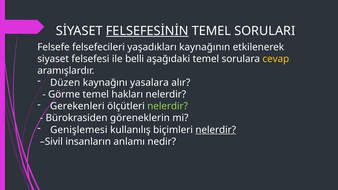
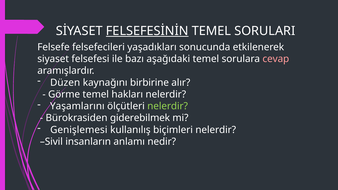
kaynağının: kaynağının -> sonucunda (205, 47)
belli: belli -> bazı (135, 59)
cevap colour: yellow -> pink (276, 59)
yasalara: yasalara -> birbirine (149, 83)
Gerekenleri: Gerekenleri -> Yaşamlarını (77, 106)
göreneklerin: göreneklerin -> giderebilmek (140, 118)
nelerdir underline: present -> none (216, 130)
